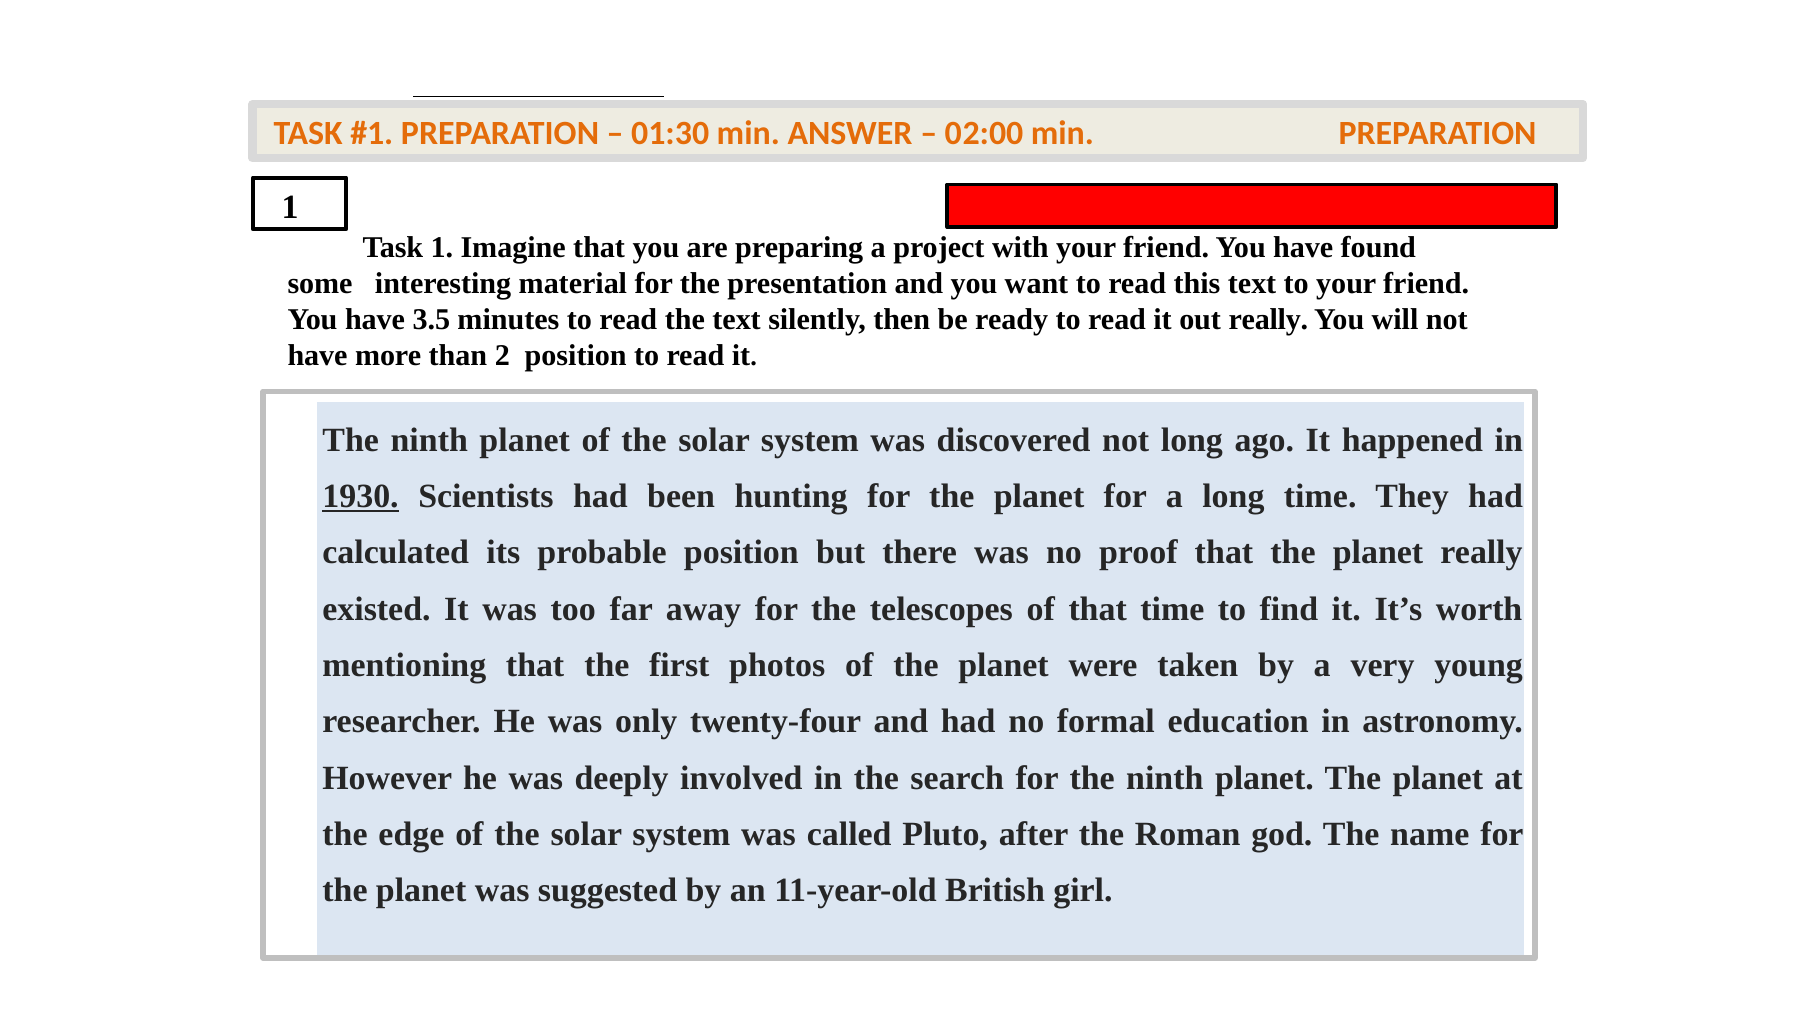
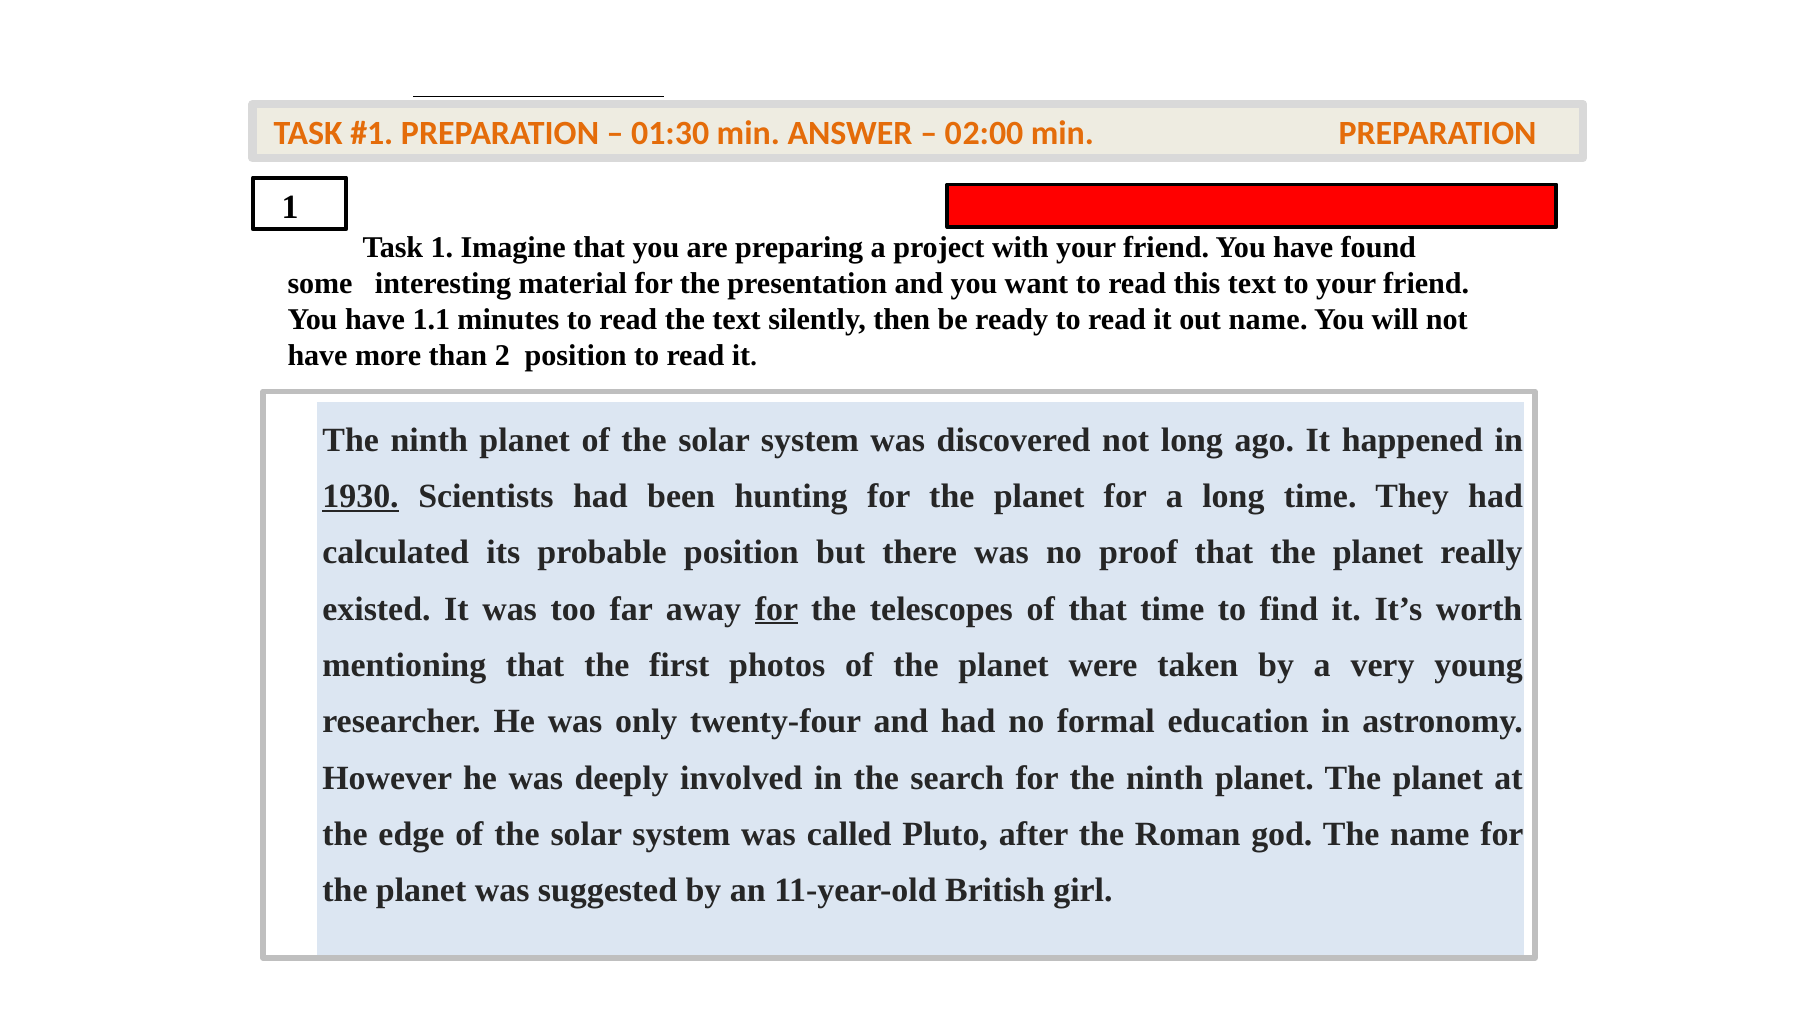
3.5: 3.5 -> 1.1 (431, 319)
out really: really -> name (1268, 319)
for underline: none -> present (776, 609)
